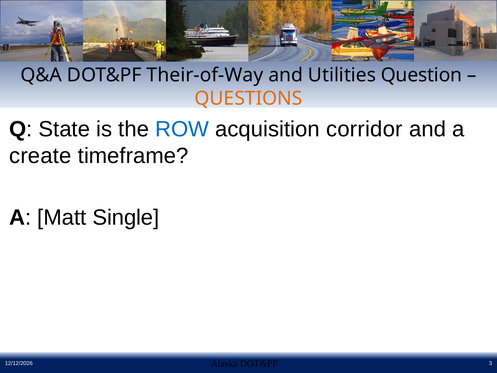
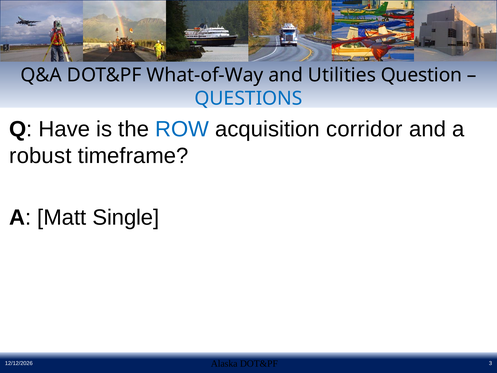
Their-of-Way: Their-of-Way -> What-of-Way (205, 75)
QUESTIONS colour: orange -> blue (248, 98)
State: State -> Have (64, 129)
create: create -> robust (40, 156)
